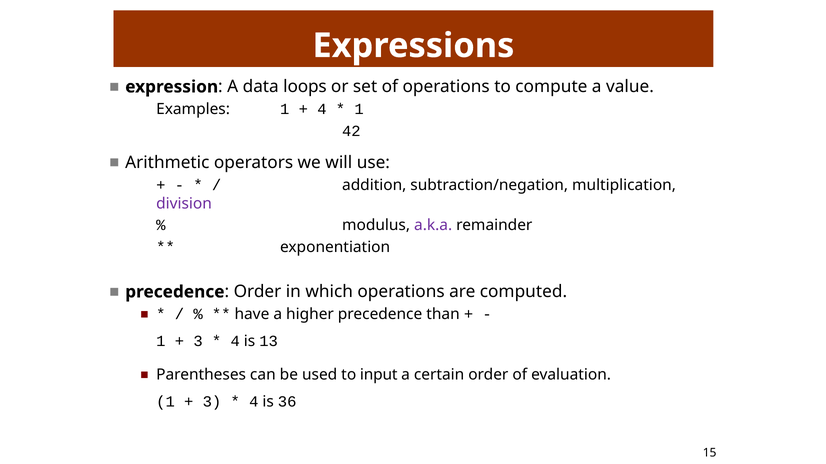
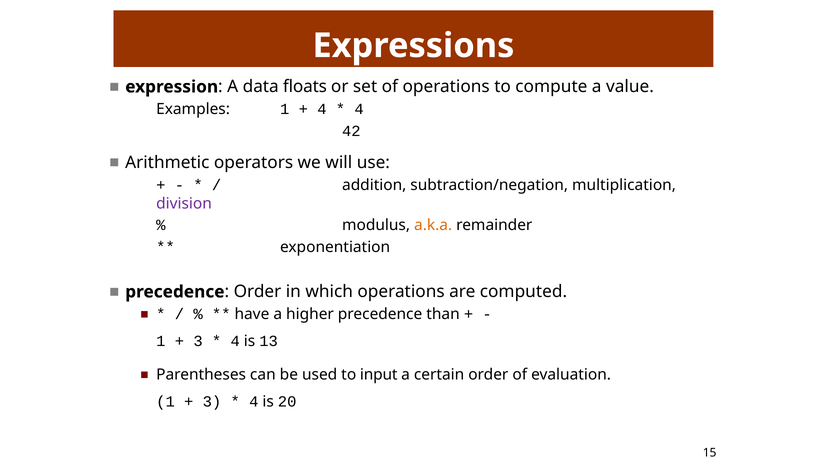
loops: loops -> floats (305, 87)
1: 1 -> 4 (359, 109)
a.k.a colour: purple -> orange (433, 226)
36: 36 -> 20 (287, 402)
